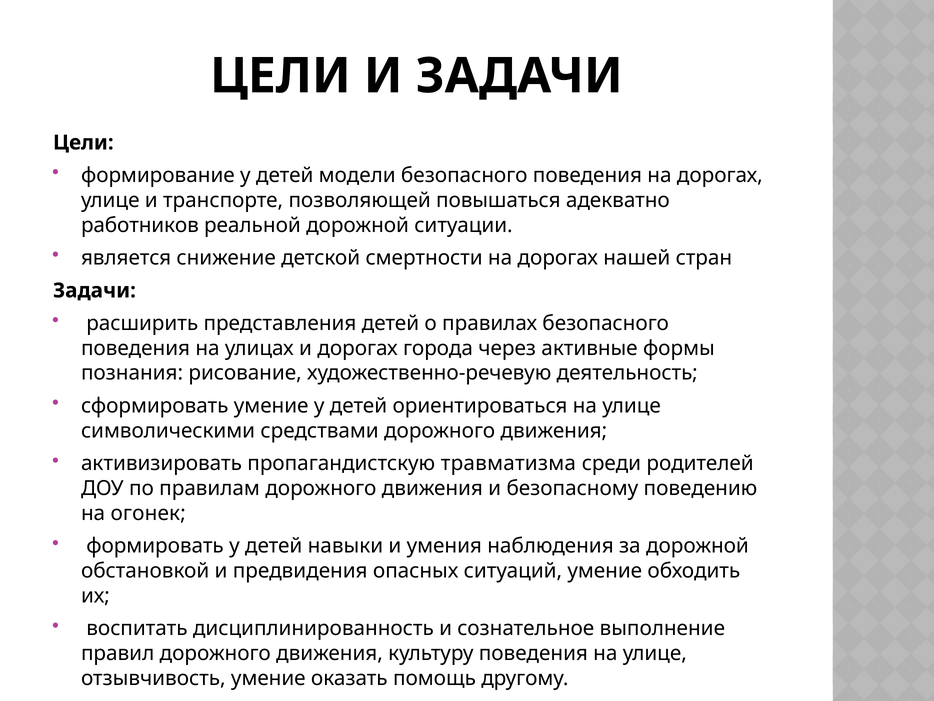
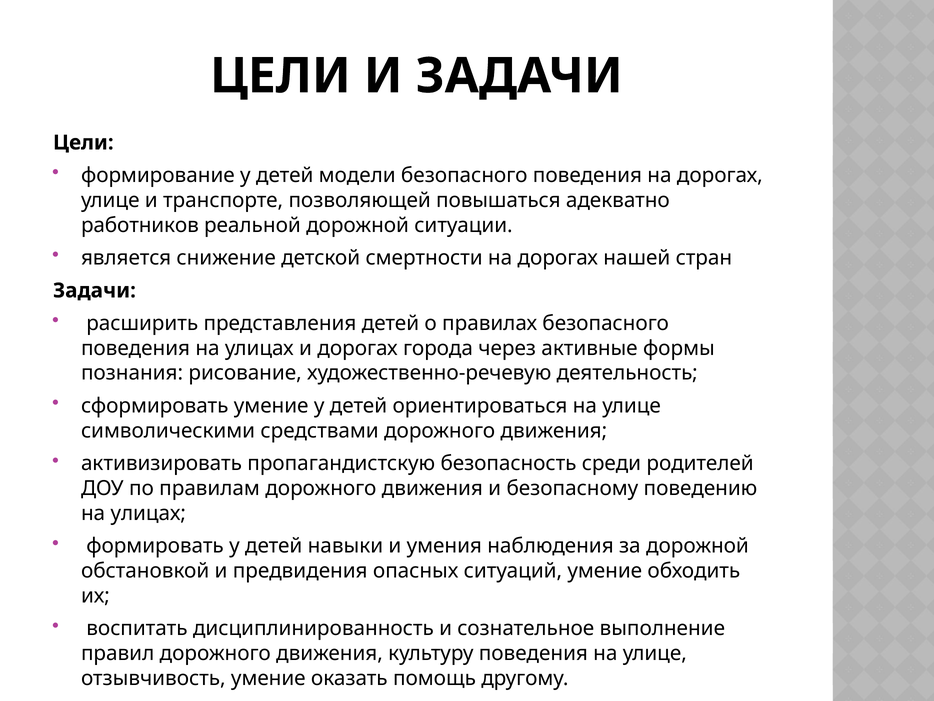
травматизма: травматизма -> безопасность (509, 463)
огонек: огонек -> улицах (148, 513)
